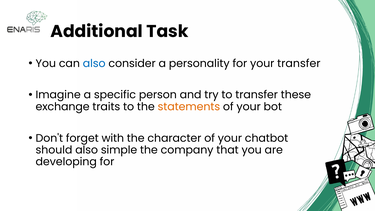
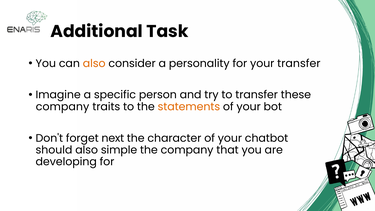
also colour: blue -> orange (94, 63)
exchange: exchange -> company (63, 107)
with: with -> next (113, 138)
